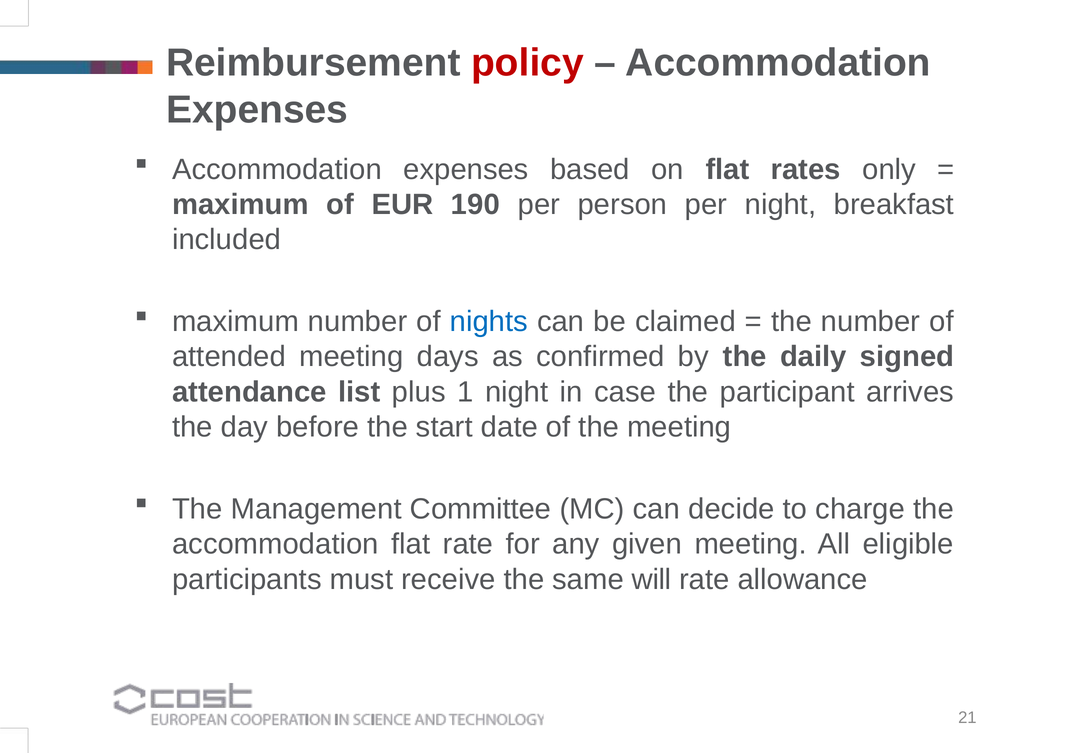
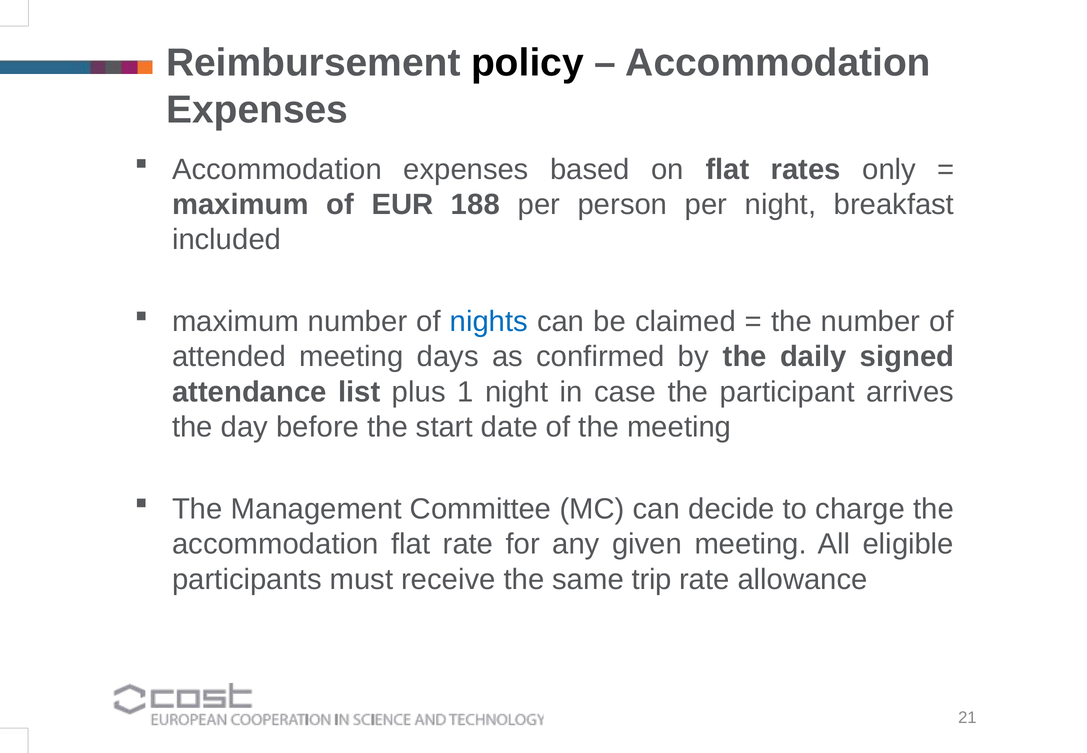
policy colour: red -> black (527, 63)
190: 190 -> 188 (475, 204)
will: will -> trip (652, 579)
